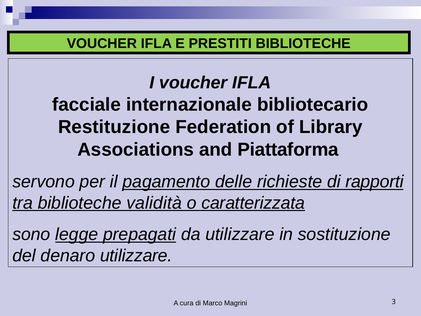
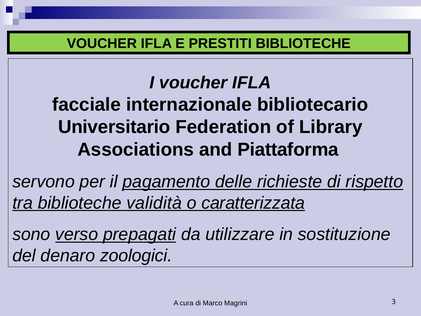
Restituzione: Restituzione -> Universitario (114, 127)
rapporti: rapporti -> rispetto (374, 182)
legge: legge -> verso (77, 234)
denaro utilizzare: utilizzare -> zoologici (136, 255)
